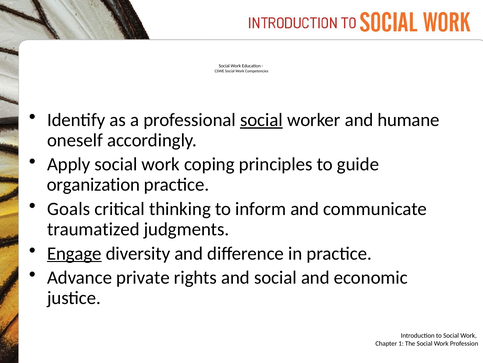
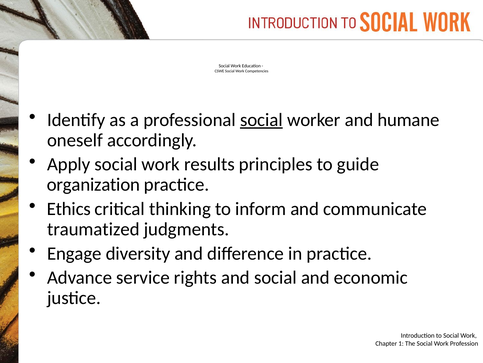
coping: coping -> results (209, 164)
Goals: Goals -> Ethics (69, 209)
Engage underline: present -> none (74, 253)
private: private -> service (143, 277)
